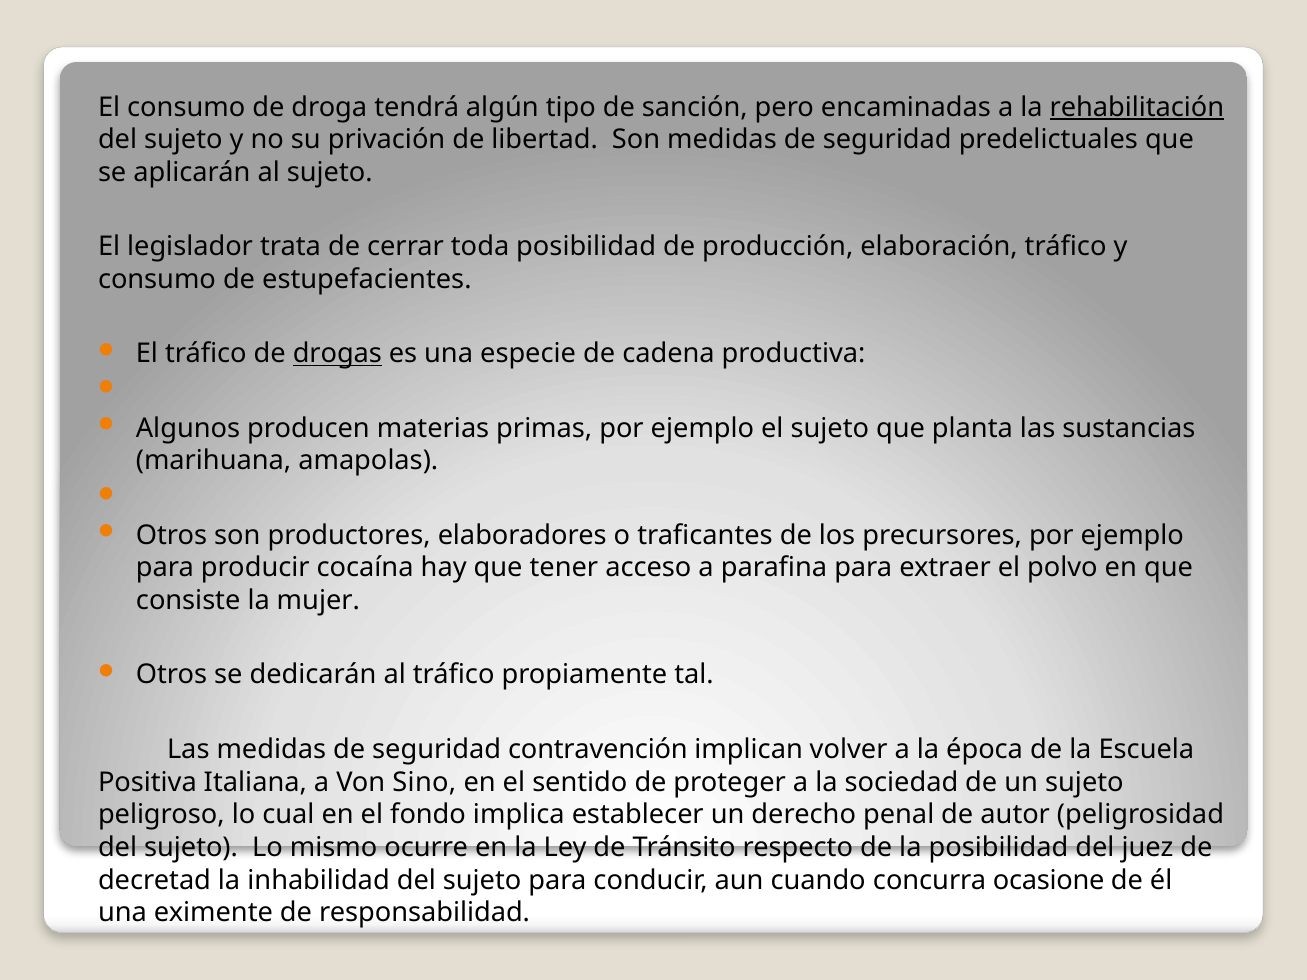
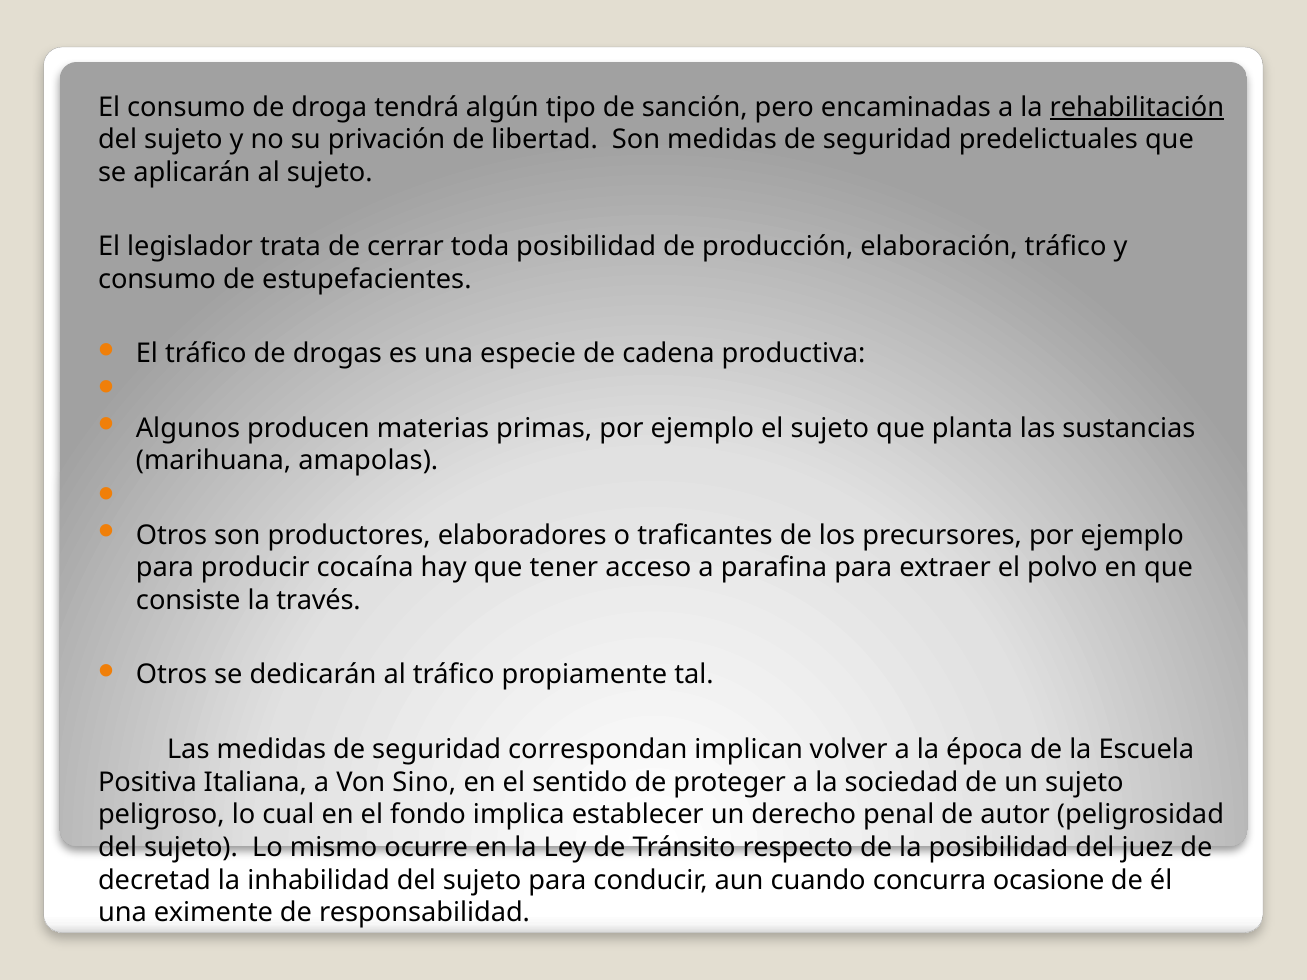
drogas underline: present -> none (337, 354)
mujer: mujer -> través (318, 601)
contravención: contravención -> correspondan (598, 750)
